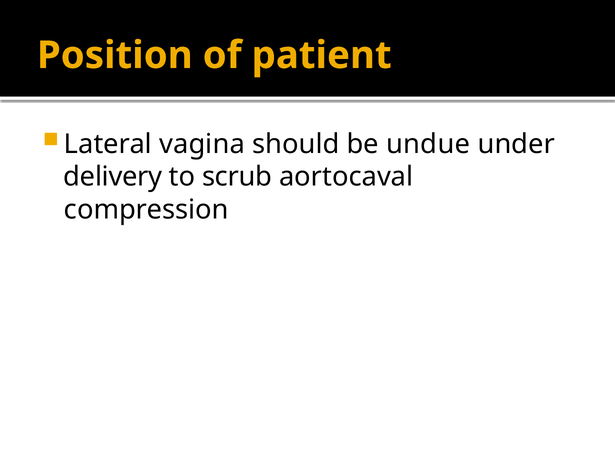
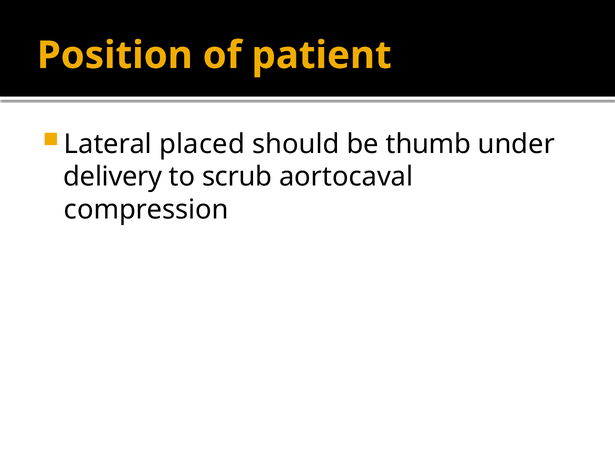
vagina: vagina -> placed (202, 144)
undue: undue -> thumb (428, 144)
